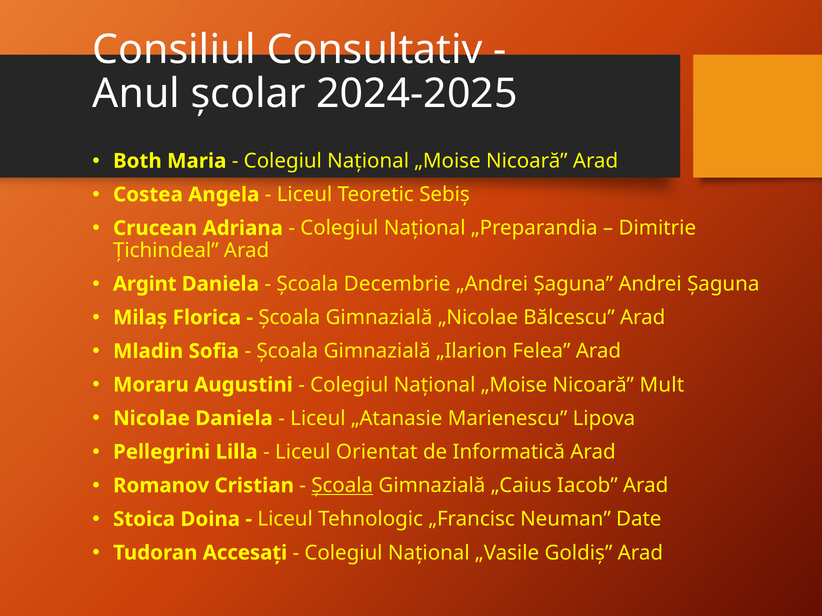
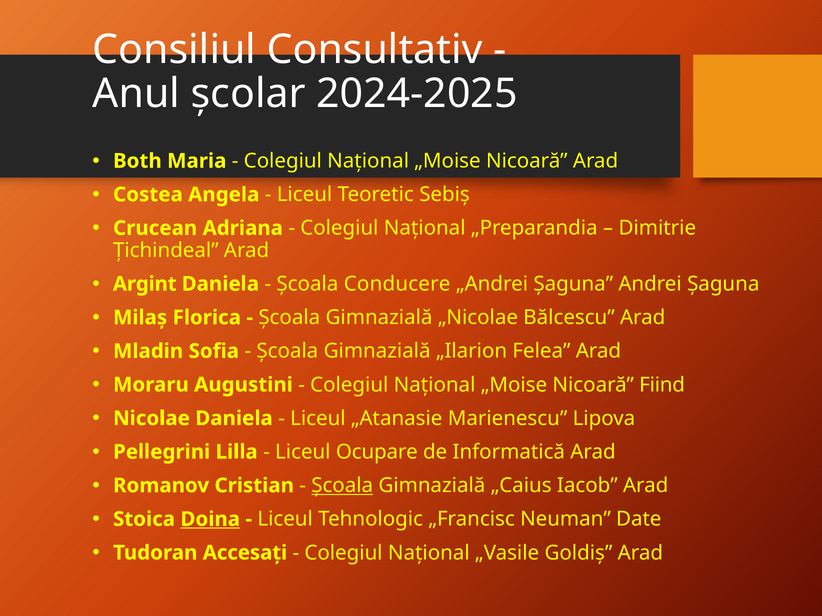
Decembrie: Decembrie -> Conducere (397, 284)
Mult: Mult -> Fiind (662, 385)
Orientat: Orientat -> Ocupare (377, 452)
Doina underline: none -> present (210, 520)
